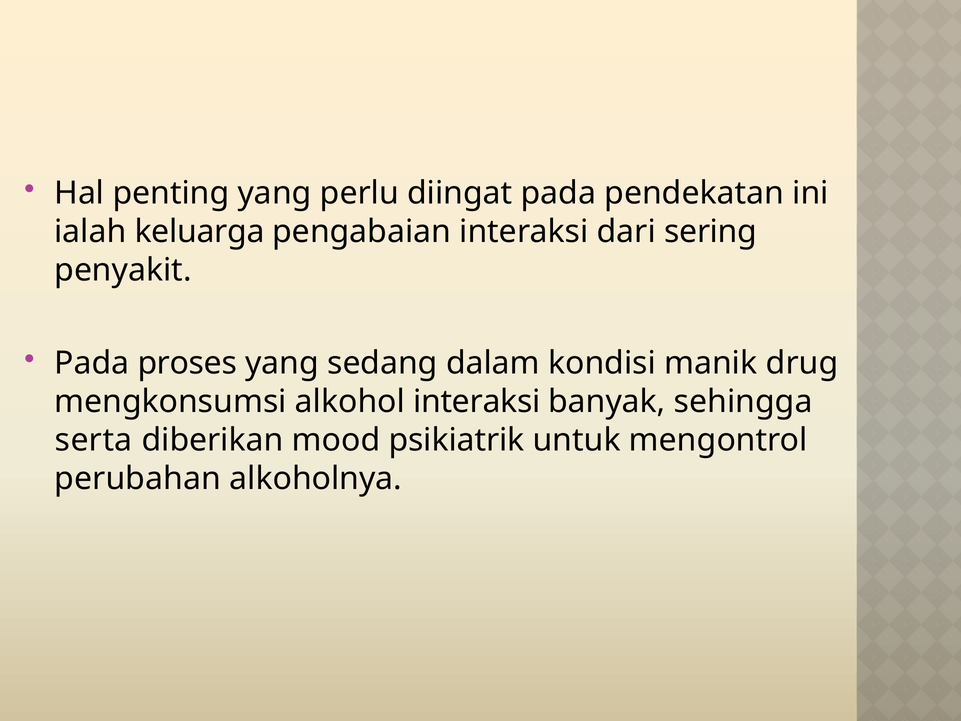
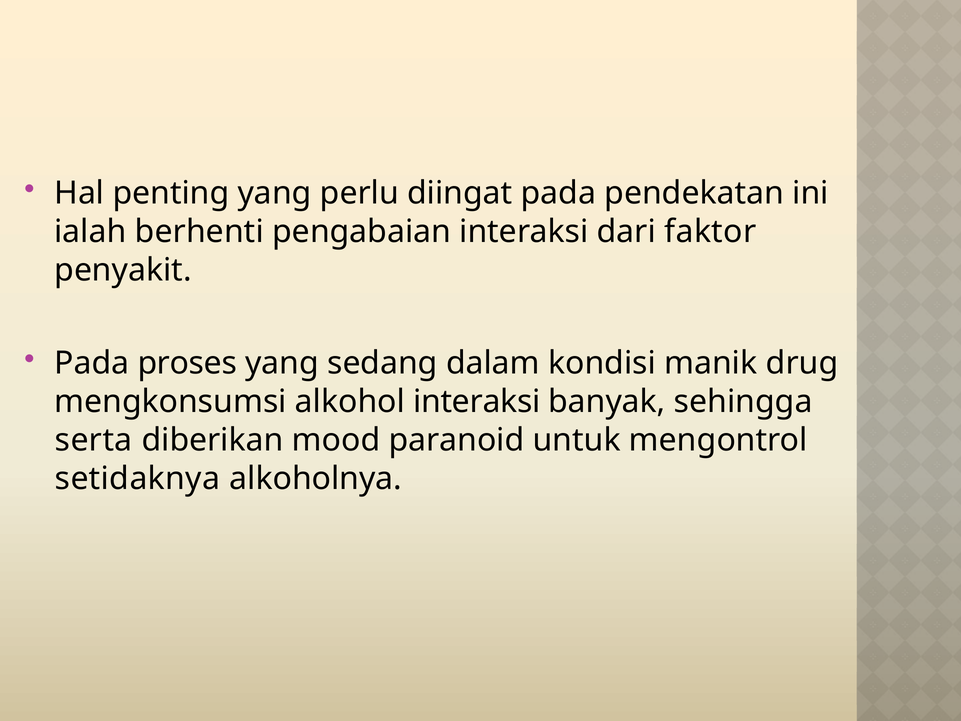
keluarga: keluarga -> berhenti (199, 232)
sering: sering -> faktor (710, 232)
psikiatrik: psikiatrik -> paranoid (457, 440)
perubahan: perubahan -> setidaknya (137, 478)
